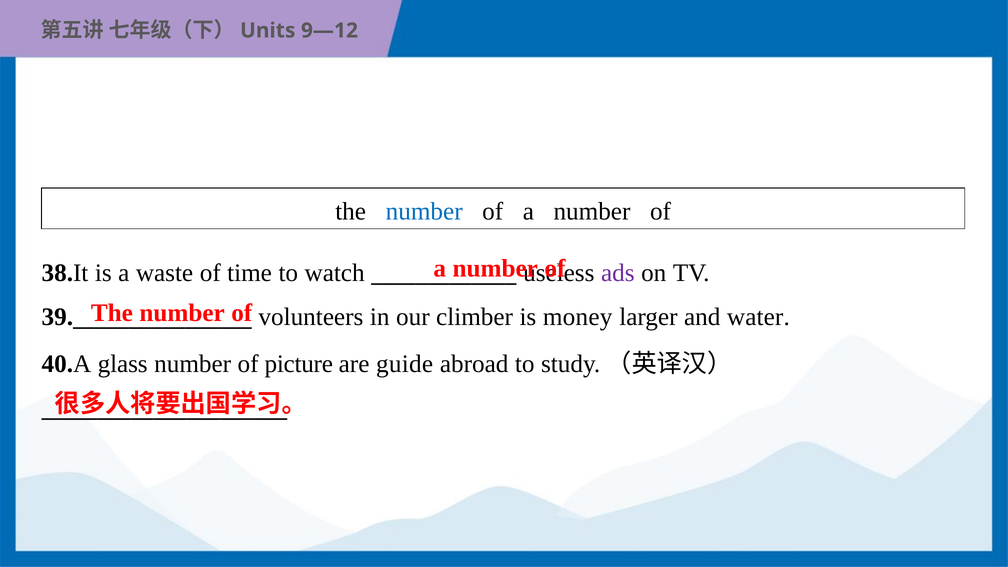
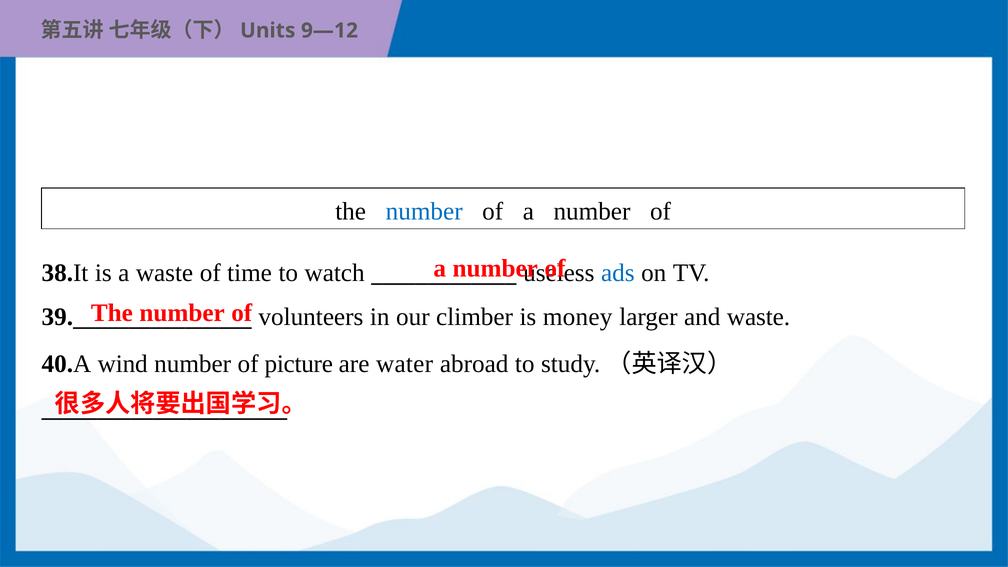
ads colour: purple -> blue (618, 273)
and water: water -> waste (758, 317)
glass: glass -> wind (123, 364)
guide: guide -> water (405, 364)
